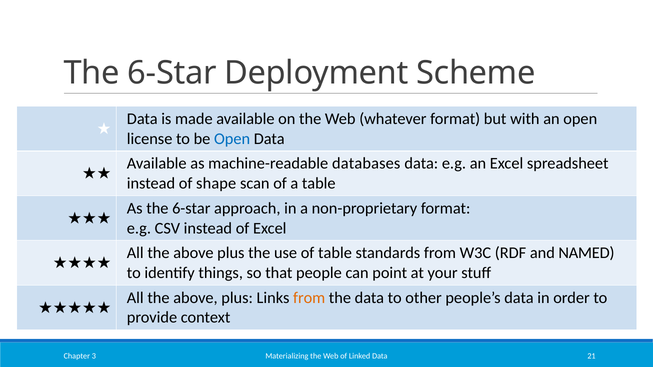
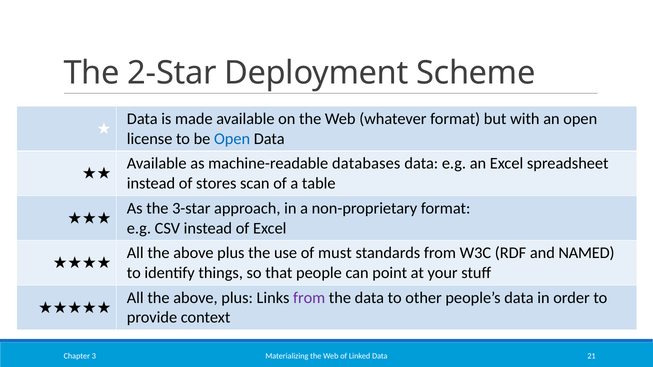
6-Star: 6-Star -> 2-Star (172, 73)
shape: shape -> stores (216, 184)
As the 6-star: 6-star -> 3-star (191, 208)
of table: table -> must (335, 253)
from colour: orange -> purple (309, 298)
